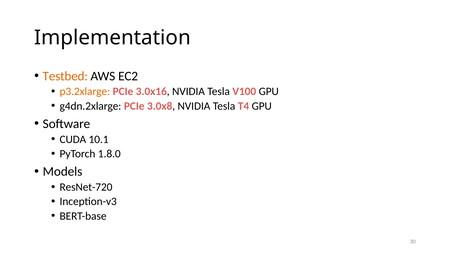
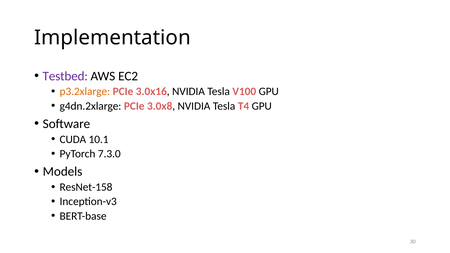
Testbed colour: orange -> purple (65, 76)
1.8.0: 1.8.0 -> 7.3.0 (109, 154)
ResNet-720: ResNet-720 -> ResNet-158 (86, 187)
